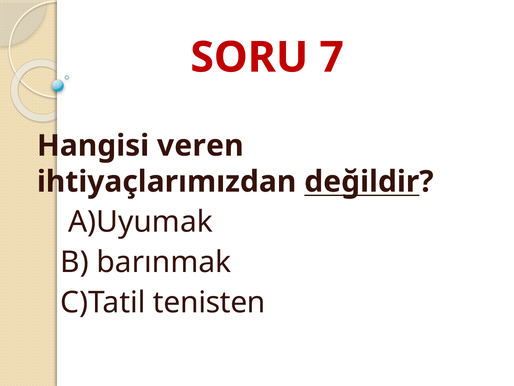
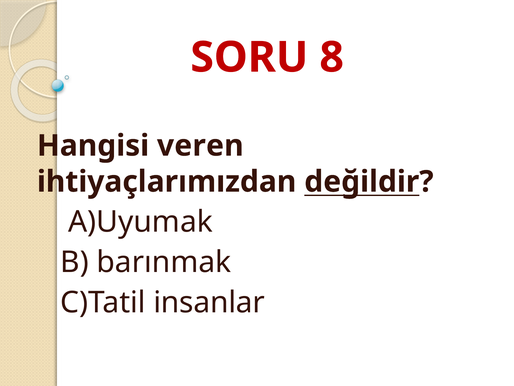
7: 7 -> 8 (332, 57)
tenisten: tenisten -> insanlar (209, 302)
